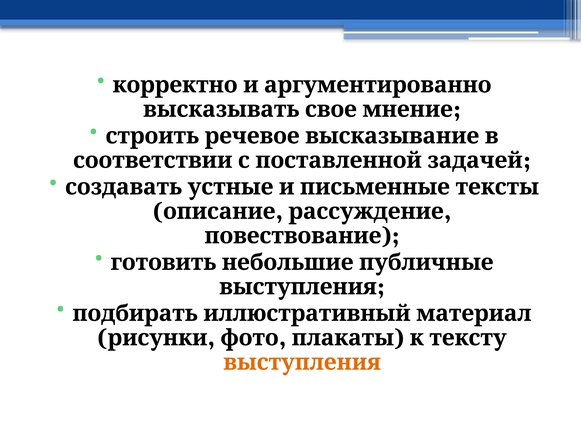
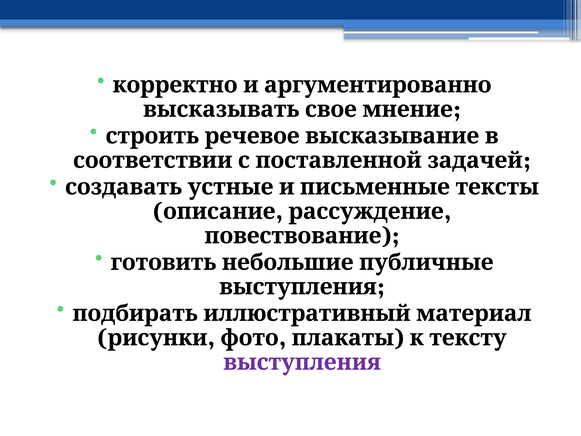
выступления colour: orange -> purple (302, 362)
